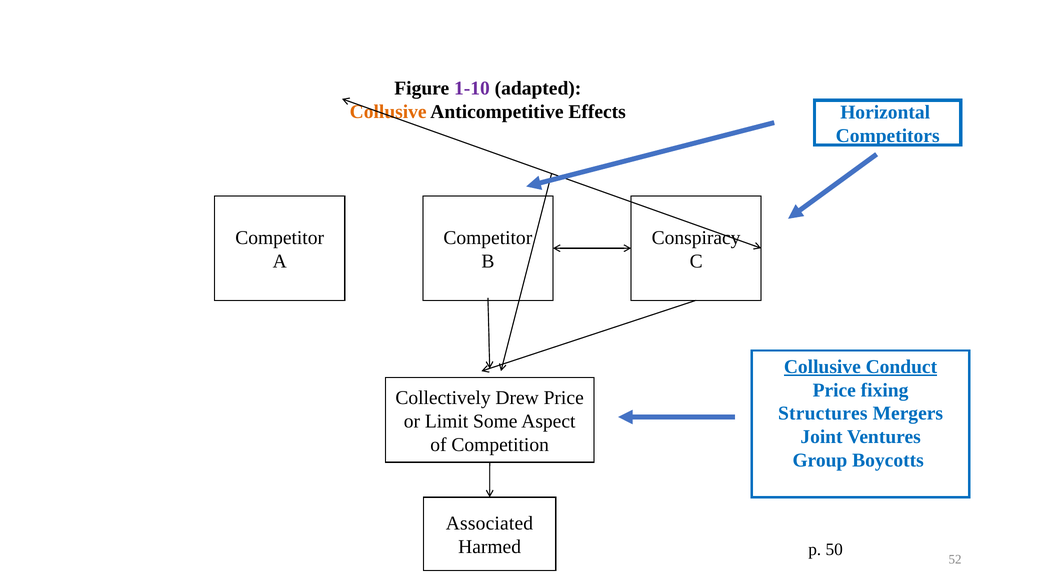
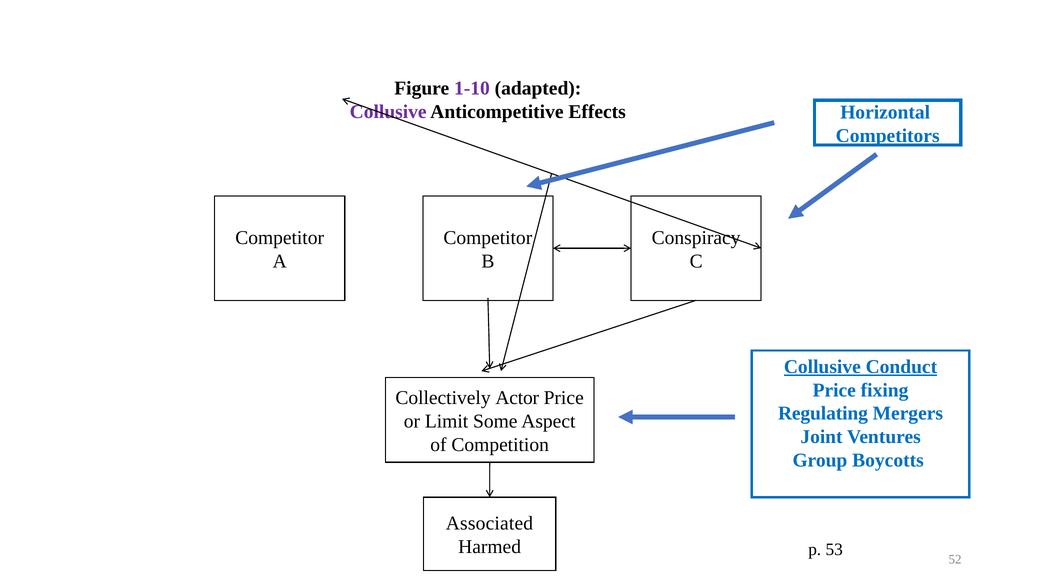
Collusive colour: orange -> purple (388, 112)
Drew: Drew -> Actor (517, 398)
Structures: Structures -> Regulating (823, 413)
50: 50 -> 53 (834, 549)
